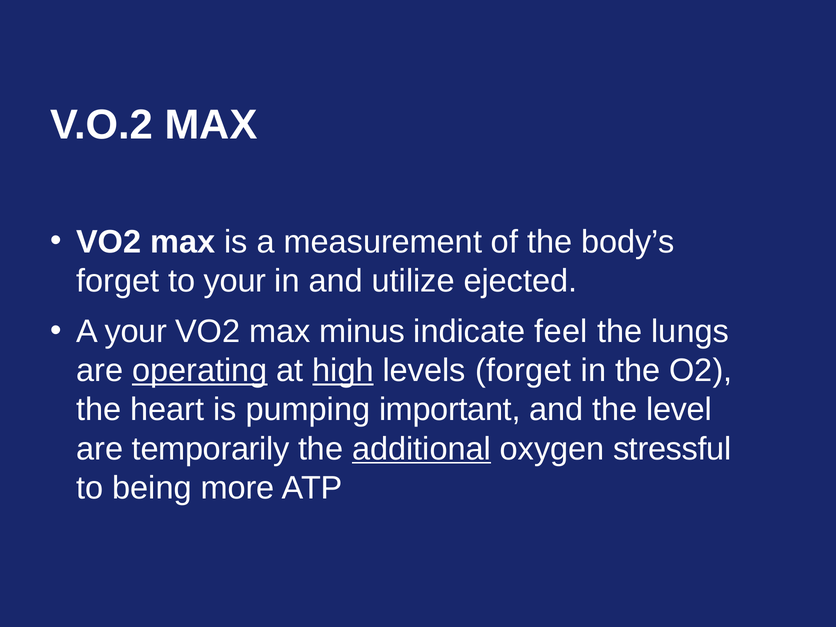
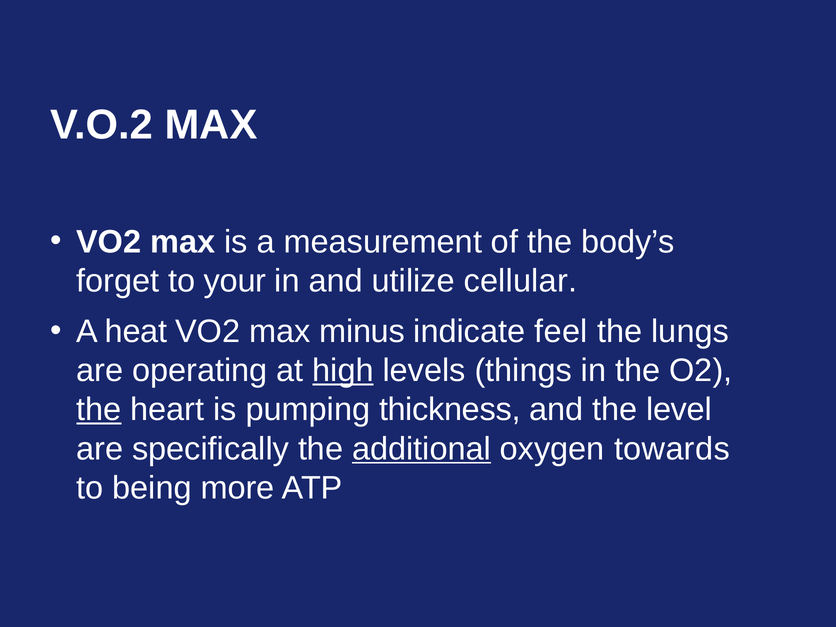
ejected: ejected -> cellular (520, 281)
A your: your -> heat (136, 332)
operating underline: present -> none (200, 371)
levels forget: forget -> things (523, 371)
the underline: none -> present (99, 410)
important: important -> thickness (450, 410)
temporarily: temporarily -> specifically (211, 449)
stressful: stressful -> towards (672, 449)
